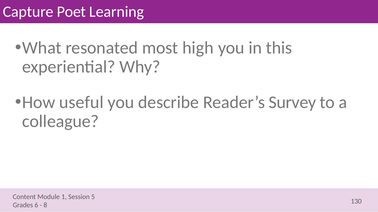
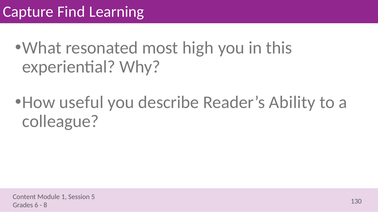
Poet: Poet -> Find (71, 12)
Survey: Survey -> Ability (292, 103)
